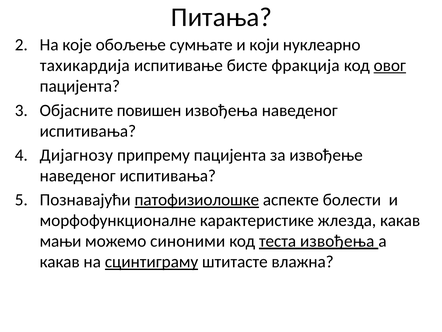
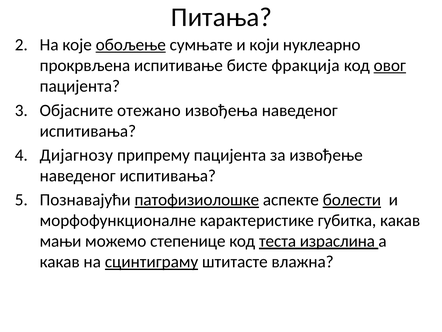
обољење underline: none -> present (131, 45)
тахикардија: тахикардија -> прокрвљена (85, 65)
повишен: повишен -> отежано (149, 110)
болести underline: none -> present (352, 200)
жлезда: жлезда -> губитка (347, 220)
синоними: синоними -> степенице (188, 241)
теста извођења: извођења -> израслина (337, 241)
